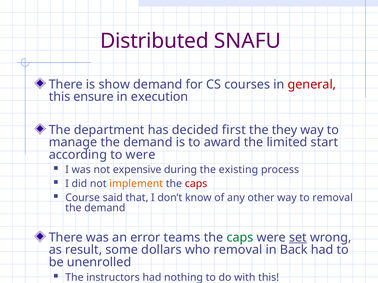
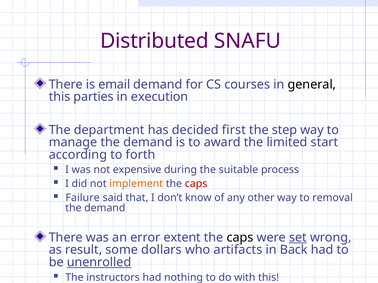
show: show -> email (114, 85)
general colour: red -> black (312, 85)
ensure: ensure -> parties (94, 97)
they: they -> step (284, 130)
to were: were -> forth (141, 155)
existing: existing -> suitable (238, 170)
Course: Course -> Failure (83, 198)
teams: teams -> extent (182, 238)
caps colour: green -> black (240, 238)
who removal: removal -> artifacts (238, 250)
unenrolled underline: none -> present (99, 263)
